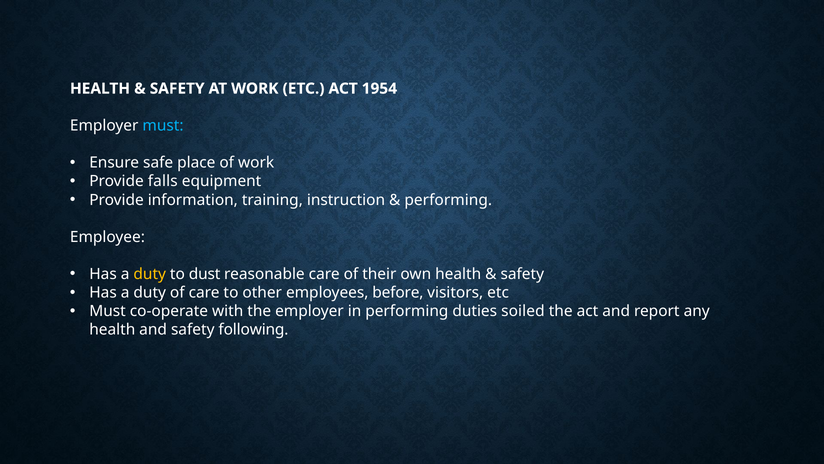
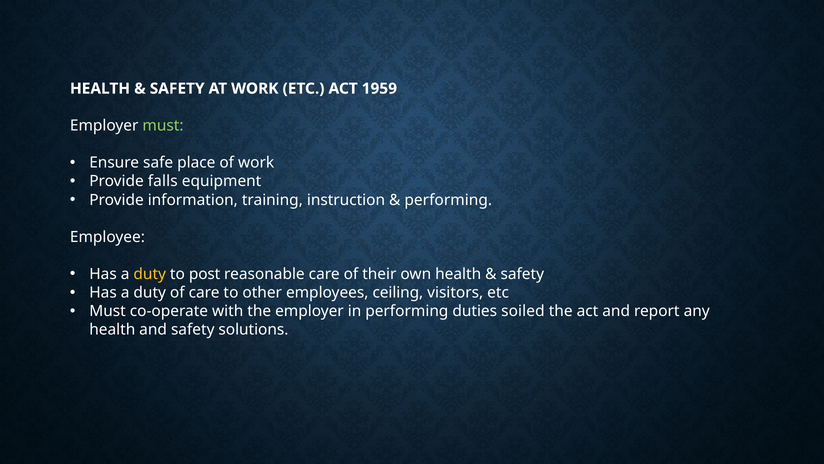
1954: 1954 -> 1959 (379, 88)
must colour: light blue -> light green (163, 126)
dust: dust -> post (205, 274)
before: before -> ceiling (398, 292)
following: following -> solutions (253, 329)
